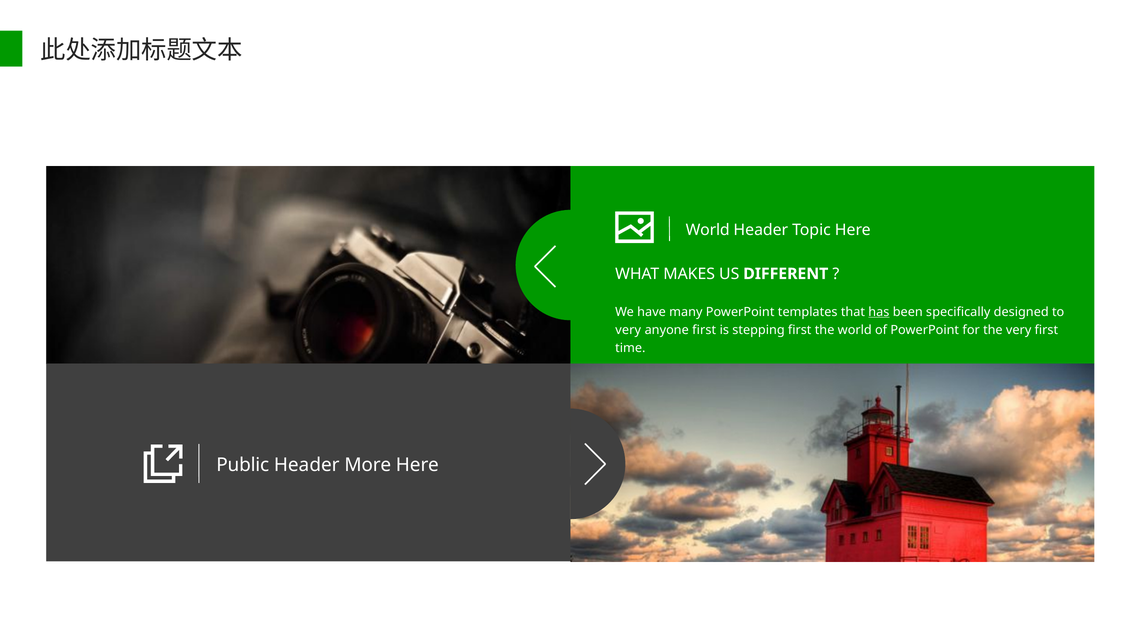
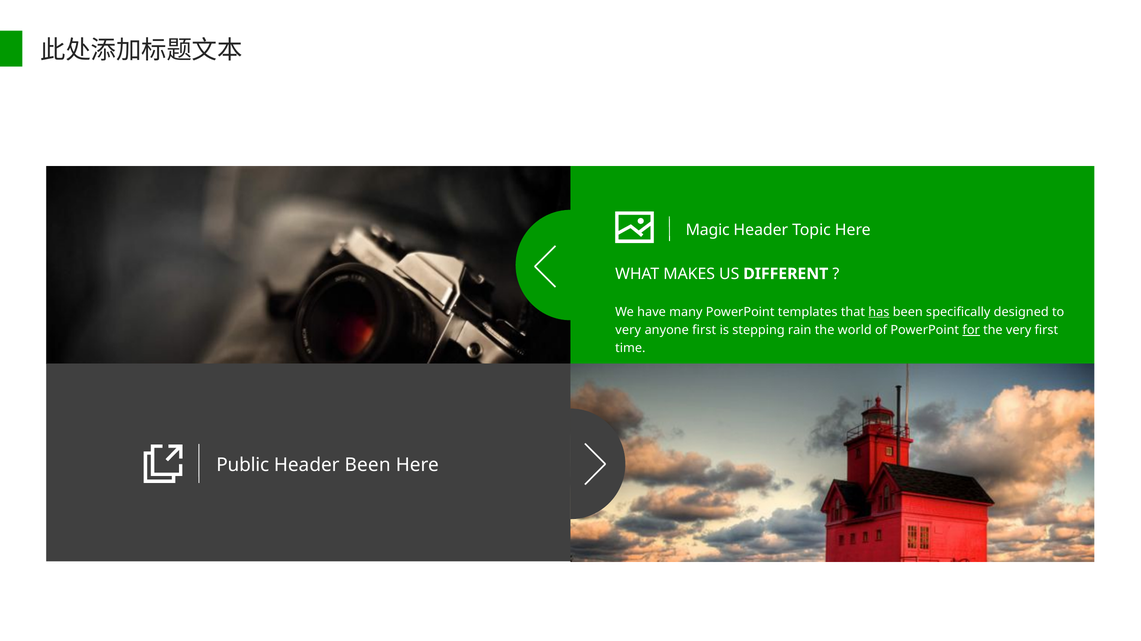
World: World -> Magic (708, 230)
stepping first: first -> rain (800, 330)
for underline: none -> present (971, 330)
Header More: More -> Been (368, 466)
